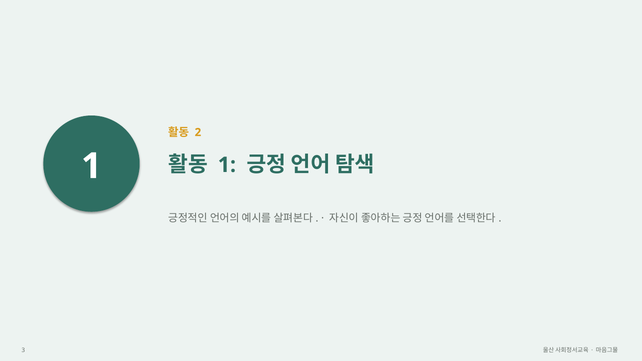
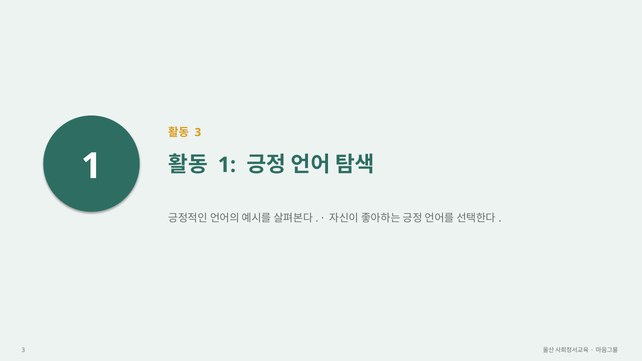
2: 2 -> 3 (198, 132)
